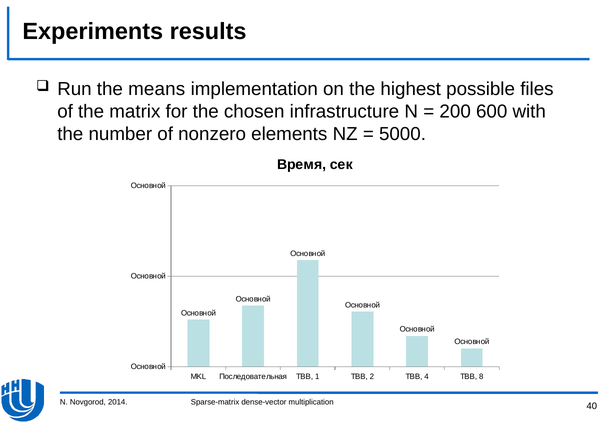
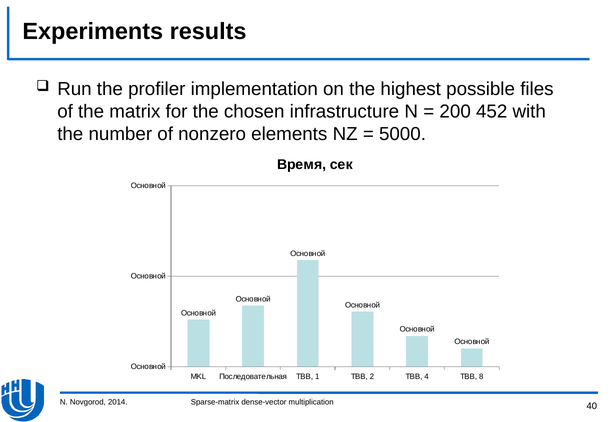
means: means -> profiler (157, 89)
600: 600 -> 452 (492, 112)
